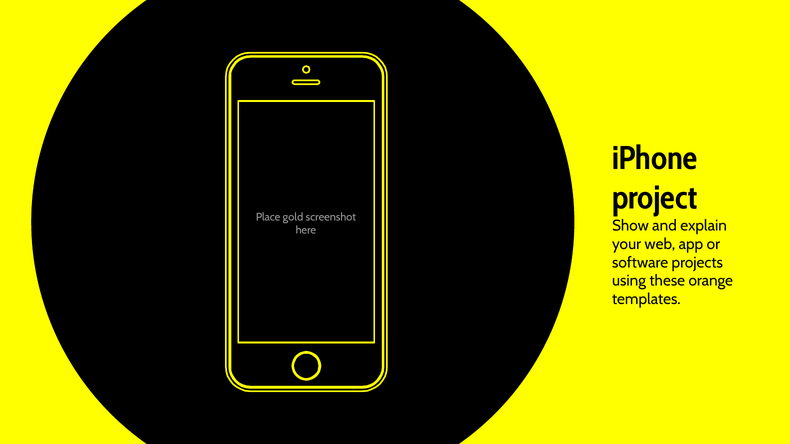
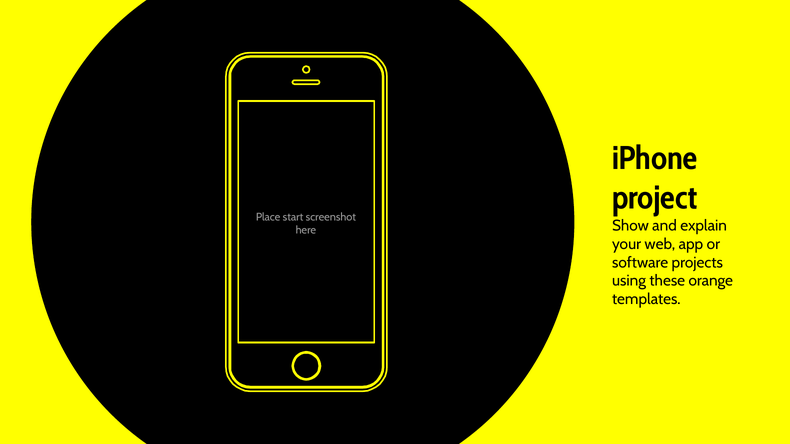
gold: gold -> start (293, 217)
